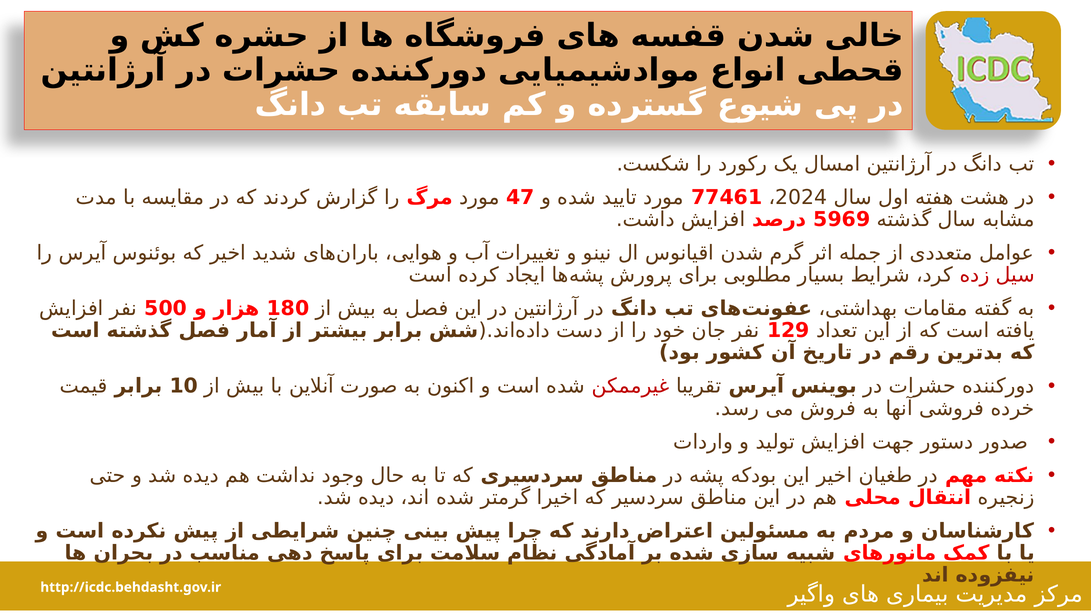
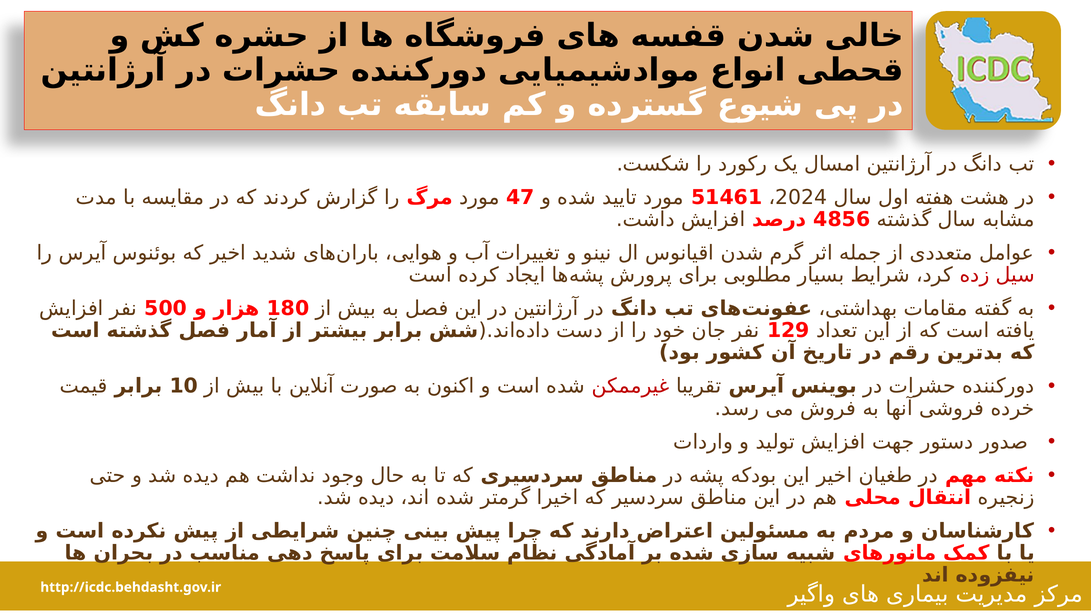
77461: 77461 -> 51461 (727, 197)
5969: 5969 -> 4856 (842, 219)
